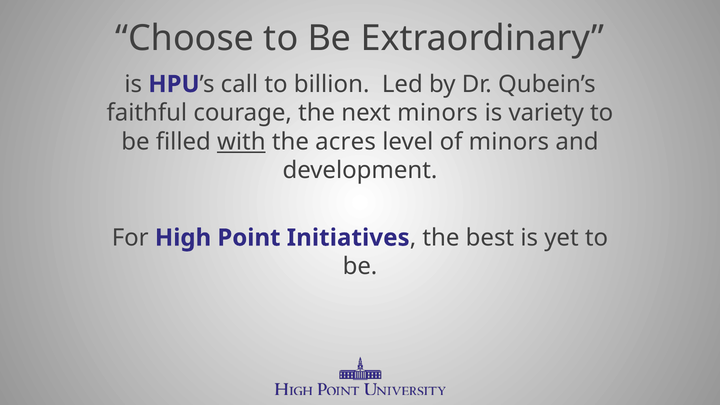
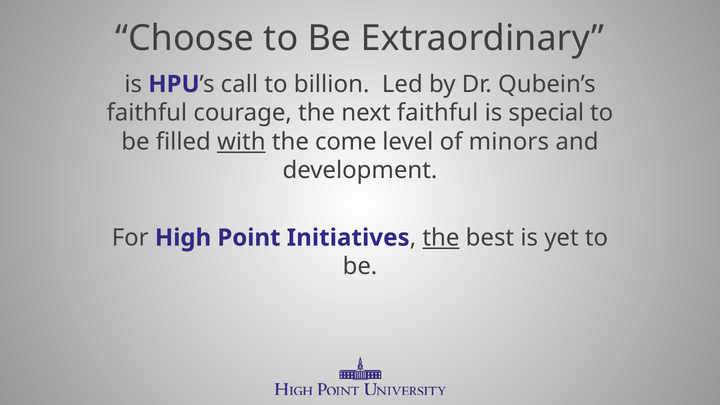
next minors: minors -> faithful (438, 113)
variety: variety -> special (546, 113)
acres: acres -> come (346, 142)
the underline: none -> present (441, 238)
